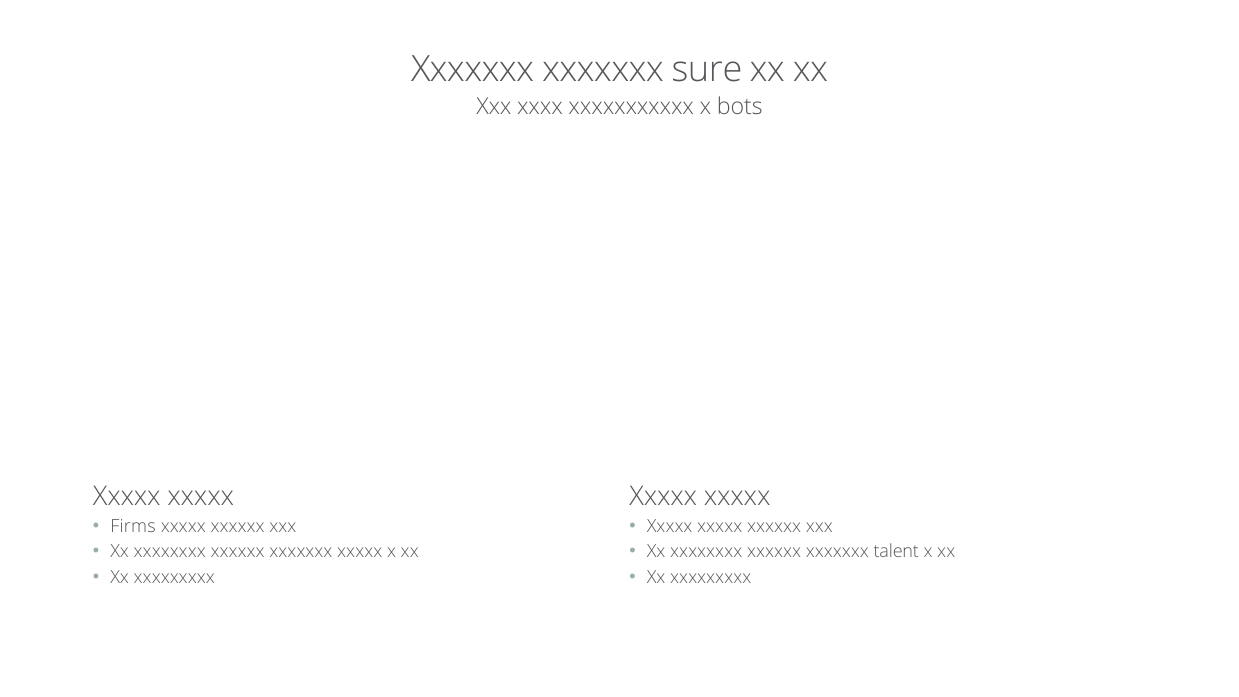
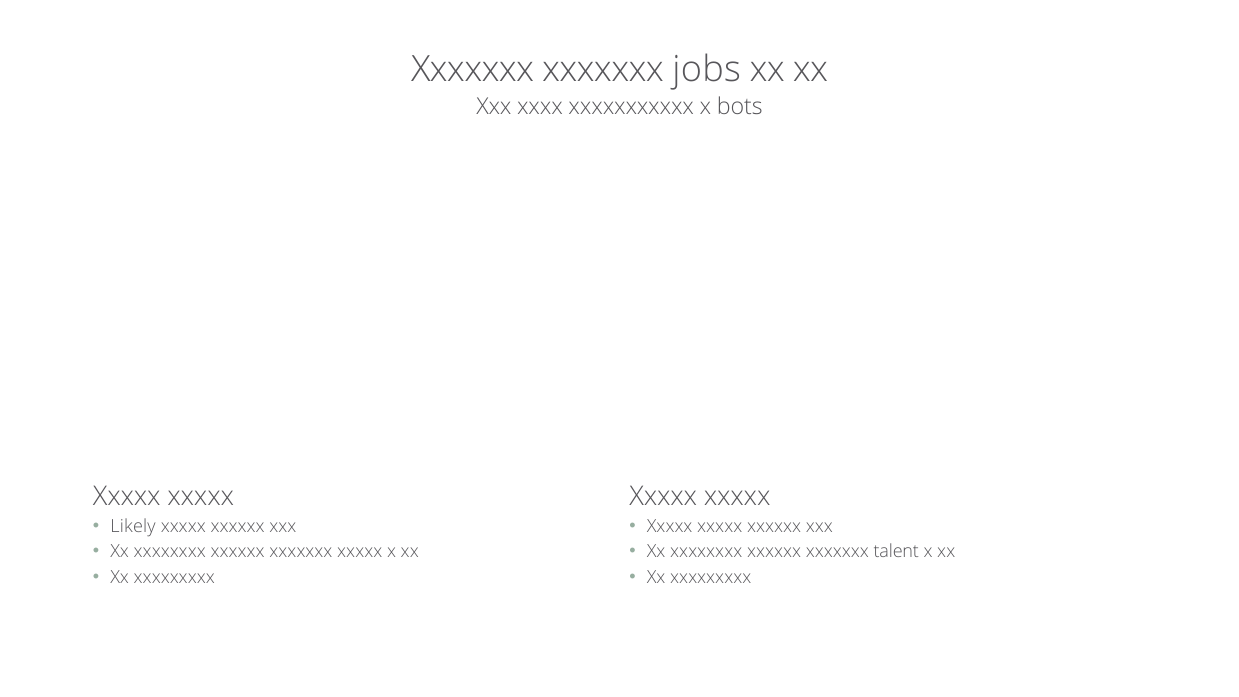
sure: sure -> jobs (707, 69)
Firms: Firms -> Likely (133, 526)
